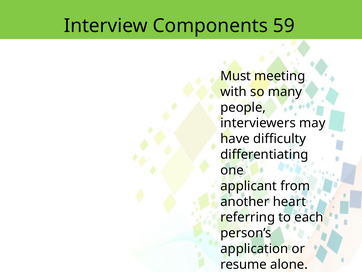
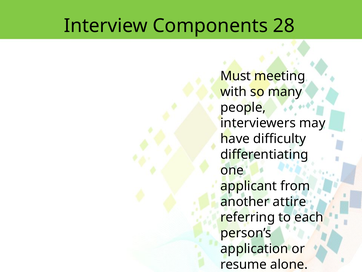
59: 59 -> 28 (284, 26)
heart: heart -> attire (289, 201)
